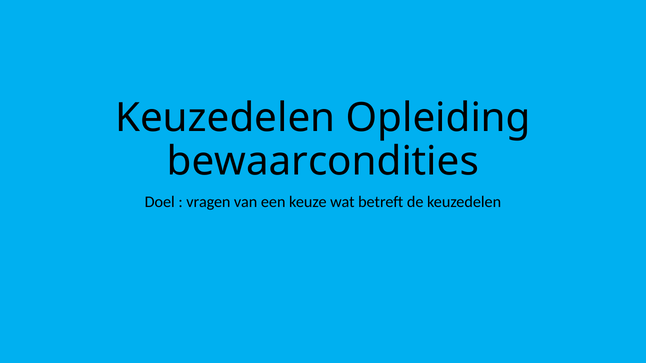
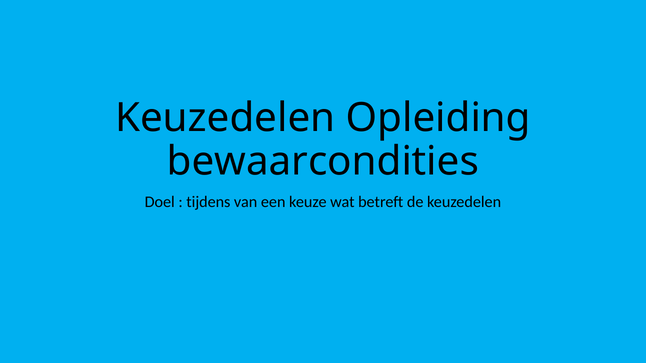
vragen: vragen -> tijdens (208, 202)
